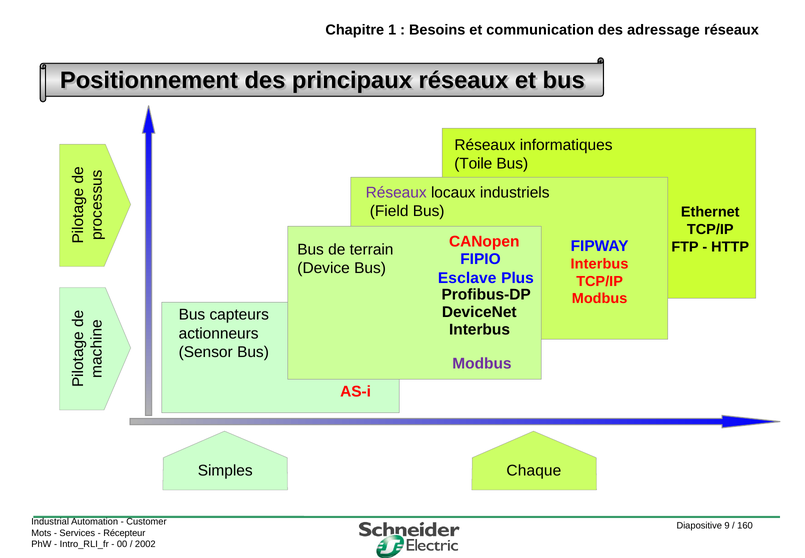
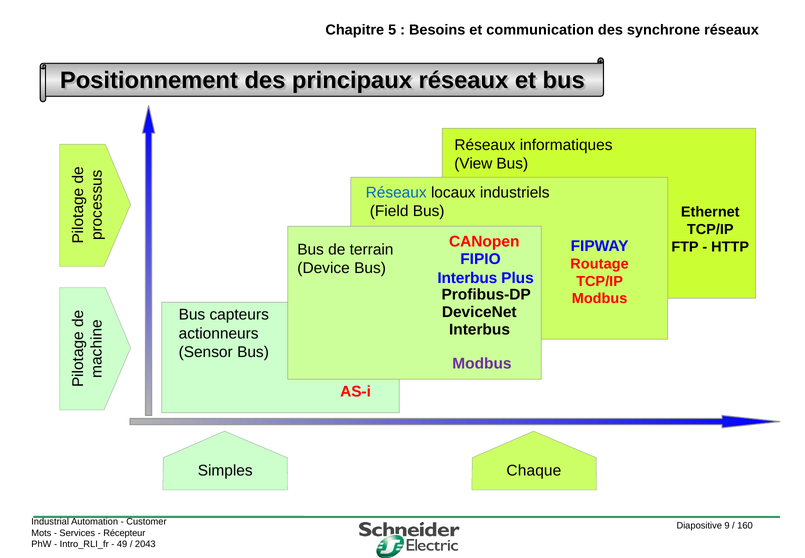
1: 1 -> 5 (392, 30)
adressage: adressage -> synchrone (664, 30)
Toile: Toile -> View (473, 163)
Réseaux colour: purple -> blue (396, 192)
Interbus: Interbus -> Routage (600, 264)
Esclave: Esclave -> Interbus (467, 278)
00: 00 -> 49 (122, 543)
2002: 2002 -> 2043 (145, 543)
